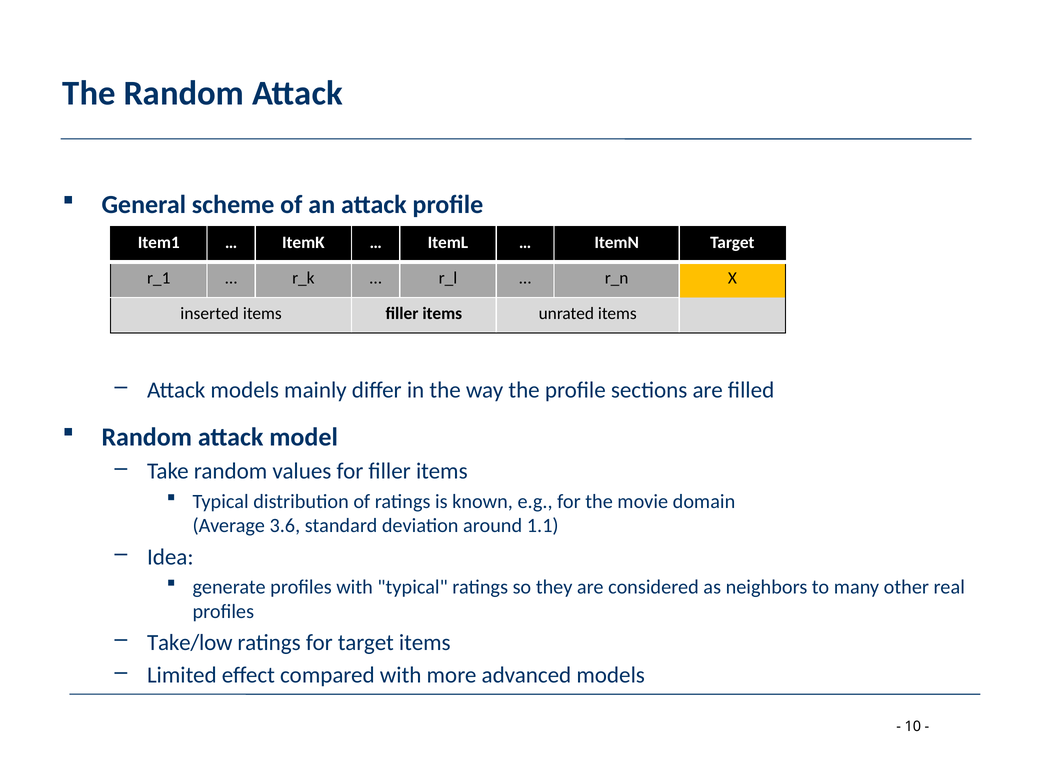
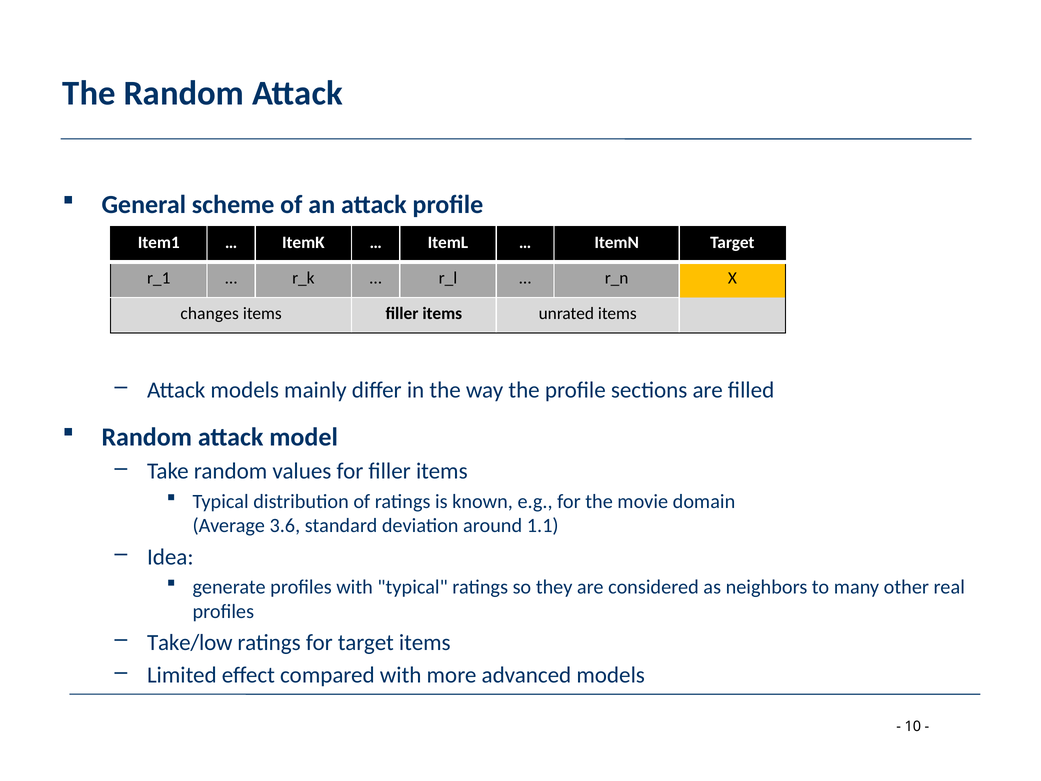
inserted: inserted -> changes (210, 314)
